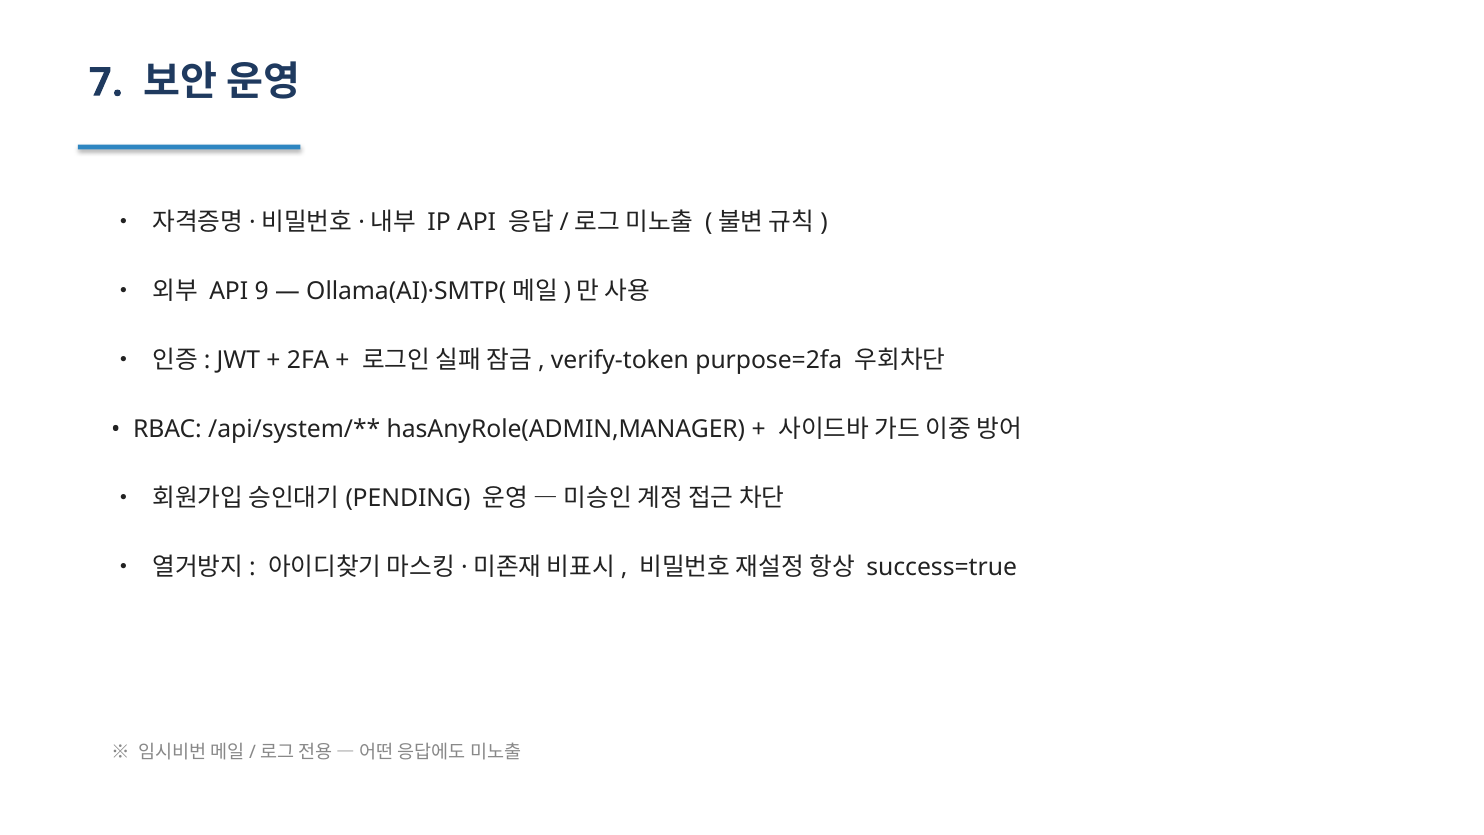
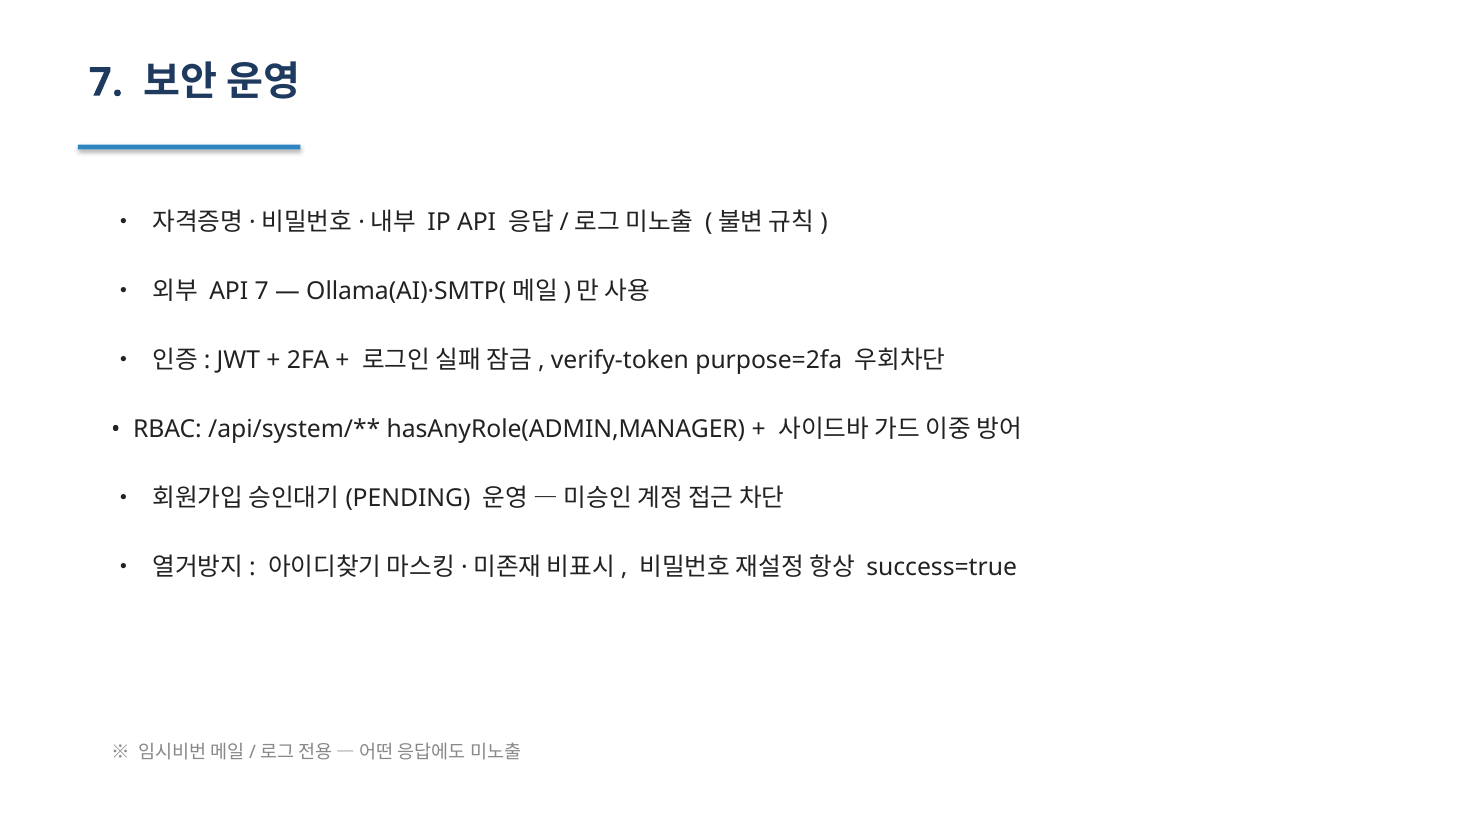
API 9: 9 -> 7 (262, 291)
